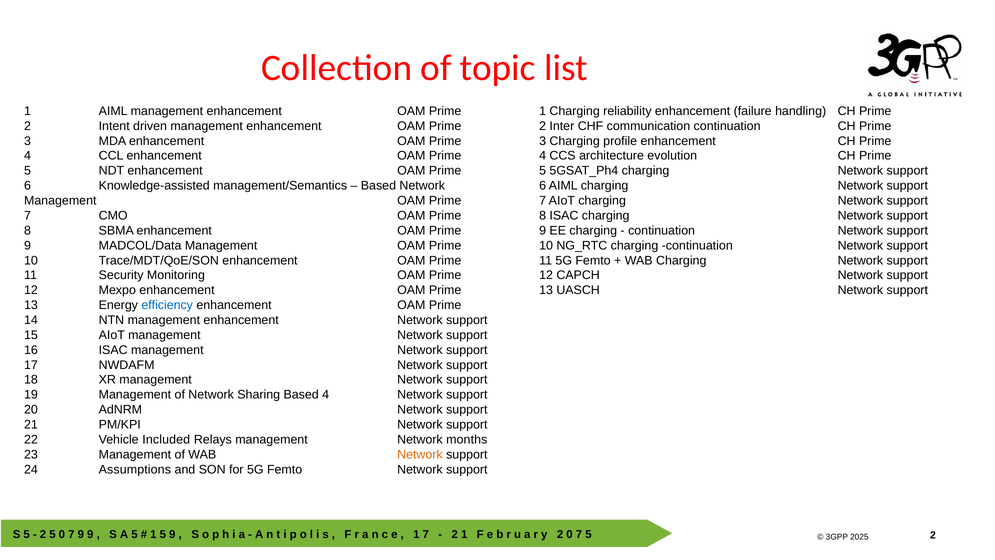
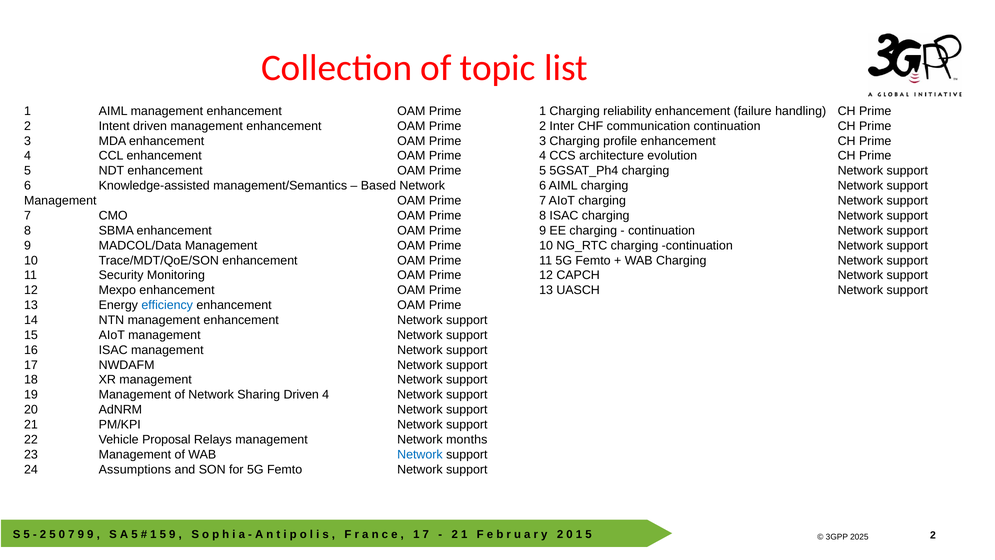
Sharing Based: Based -> Driven (301, 395)
Included: Included -> Proposal (166, 439)
Network colour: orange -> blue (420, 454)
7: 7 -> 1 (579, 534)
